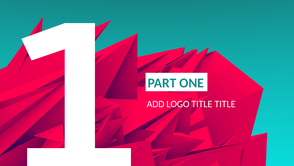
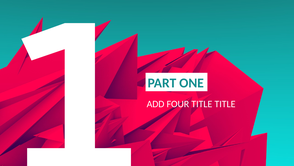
LOGO: LOGO -> FOUR (178, 104)
